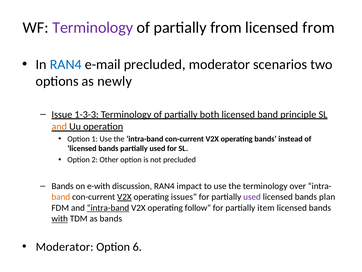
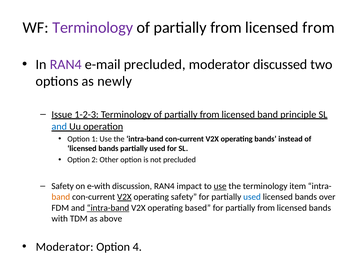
RAN4 colour: blue -> purple (66, 64)
scenarios: scenarios -> discussed (280, 64)
1-3-3: 1-3-3 -> 1-2-3 (87, 114)
both: both -> from (210, 114)
and colour: orange -> blue (59, 126)
Bands: Bands -> Safety (63, 186)
use underline: none -> present (220, 186)
over: over -> item (298, 186)
operating issues: issues -> safety (184, 197)
used colour: purple -> blue (252, 197)
plan: plan -> over (327, 197)
follow: follow -> based (198, 207)
for partially item: item -> from (266, 207)
with underline: present -> none (60, 218)
as bands: bands -> above (111, 218)
6: 6 -> 4 (137, 246)
